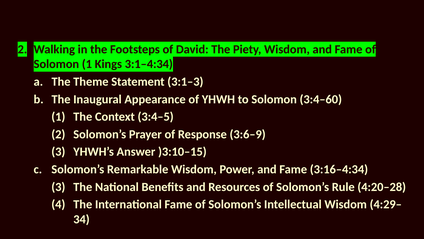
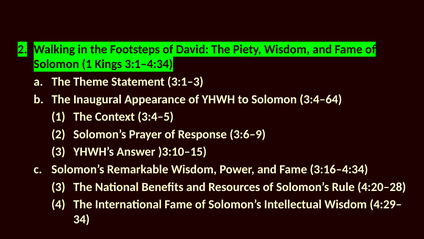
3:4–60: 3:4–60 -> 3:4–64 (321, 99)
